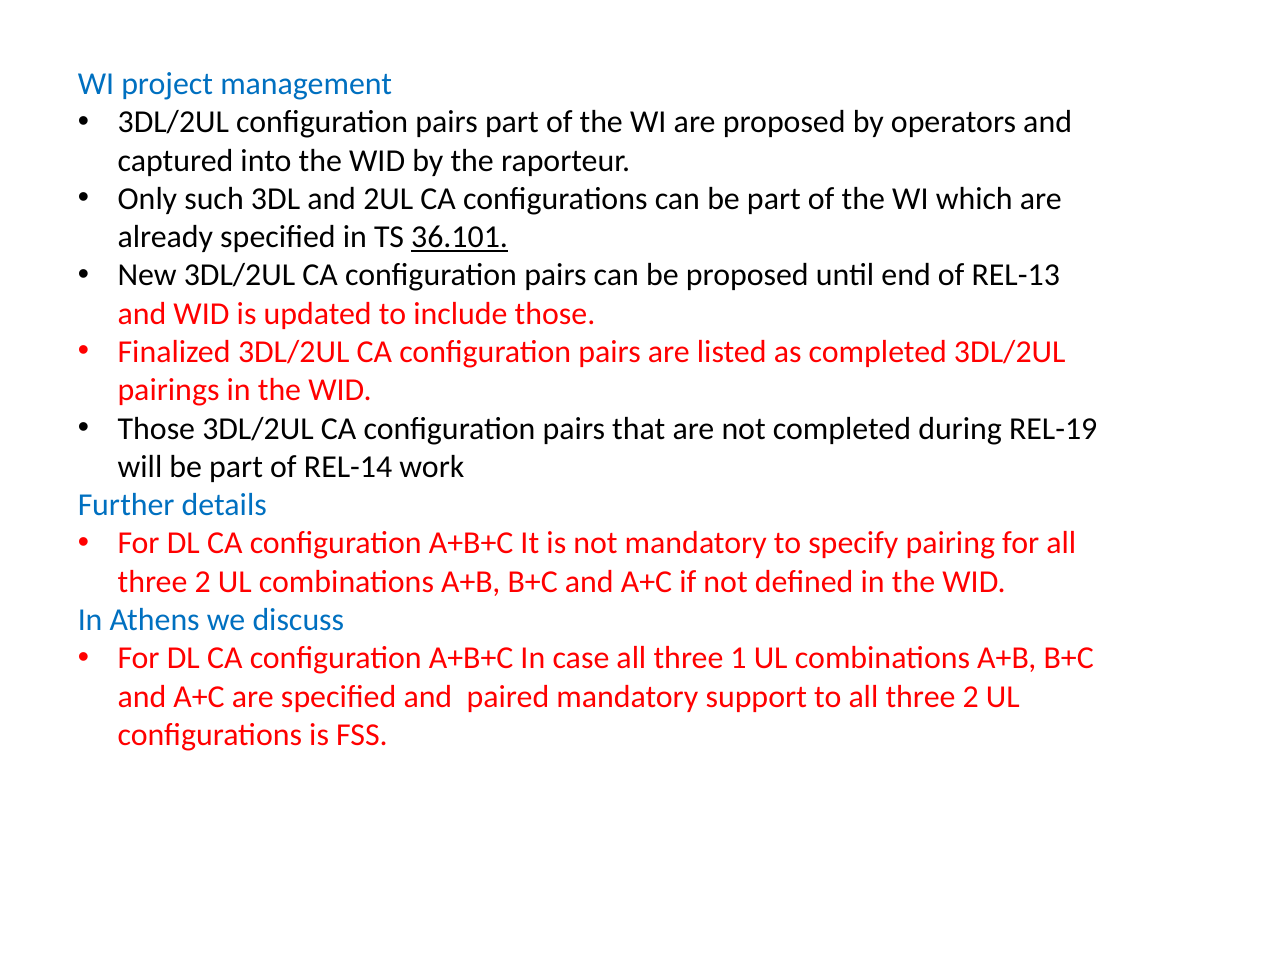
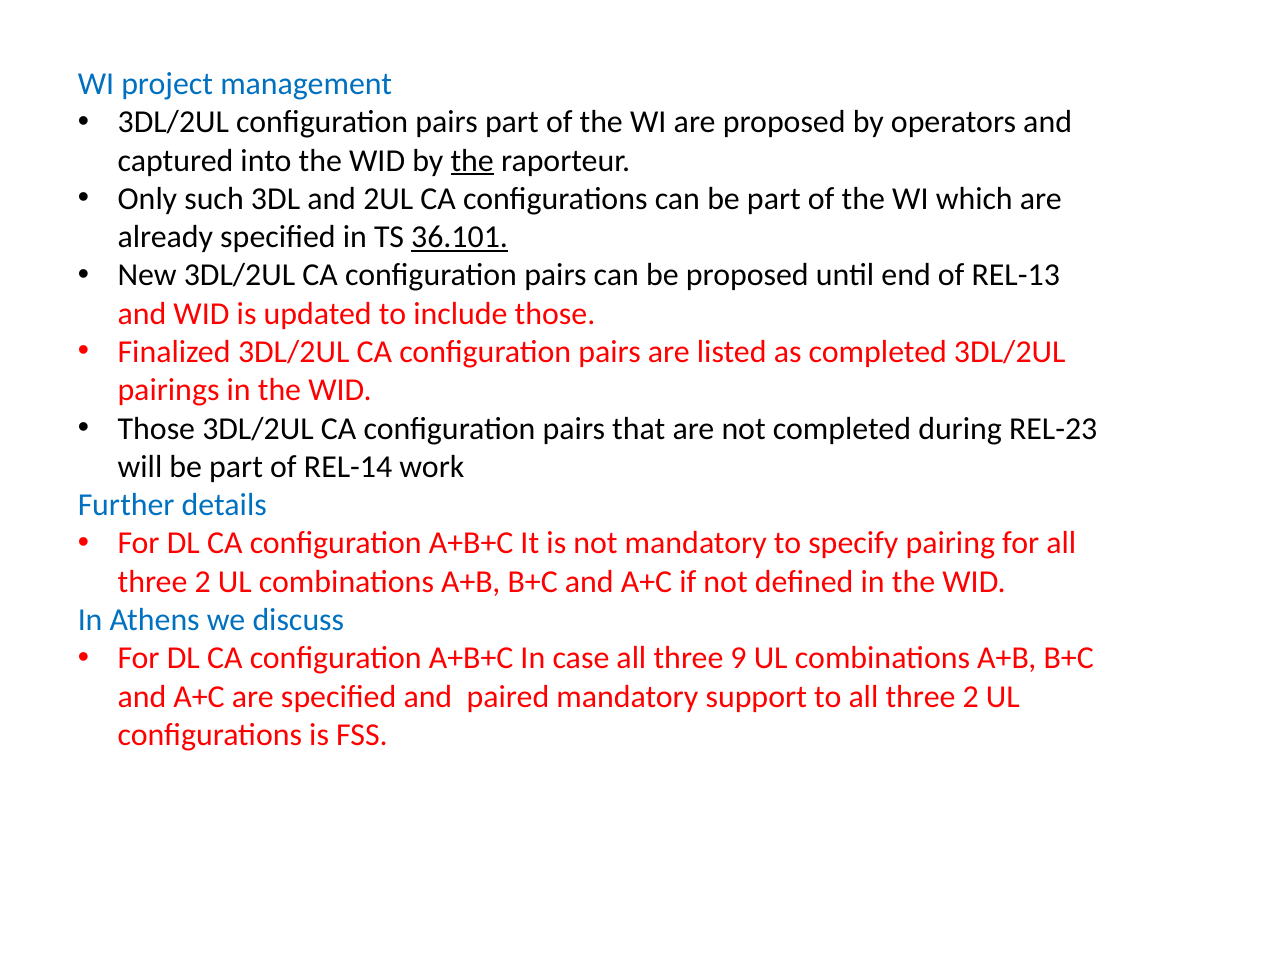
the underline: none -> present (472, 161)
REL-19: REL-19 -> REL-23 (1053, 429)
1: 1 -> 9 (739, 658)
